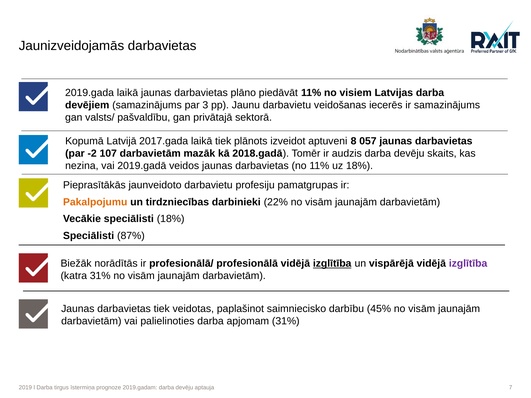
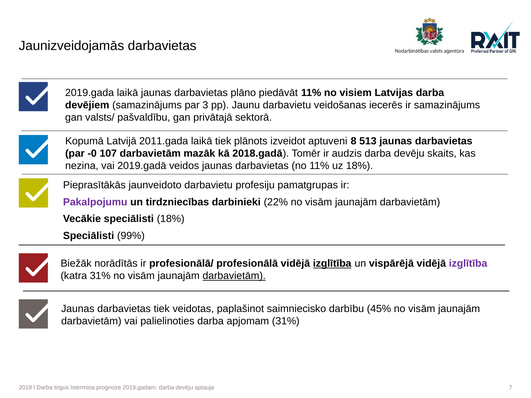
2017.gada: 2017.gada -> 2011.gada (164, 141)
057: 057 -> 513 (368, 141)
-2: -2 -> -0 (92, 154)
Pakalpojumu colour: orange -> purple (95, 202)
87%: 87% -> 99% (131, 236)
darbavietām underline: none -> present (234, 276)
